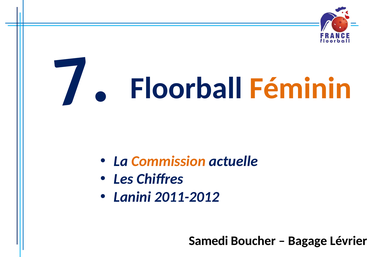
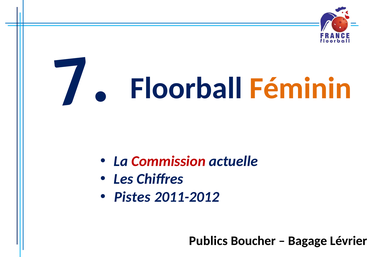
Commission colour: orange -> red (168, 162)
Lanini: Lanini -> Pistes (132, 197)
Samedi: Samedi -> Publics (208, 241)
